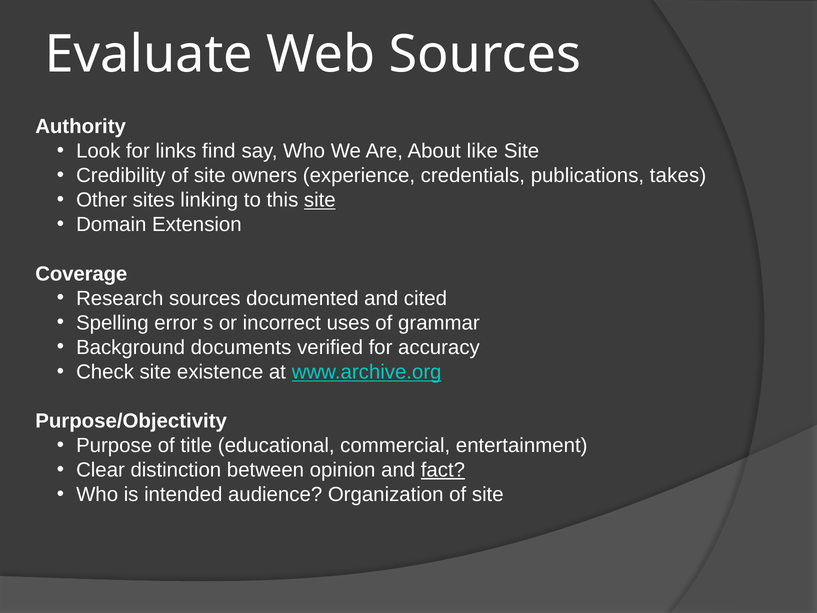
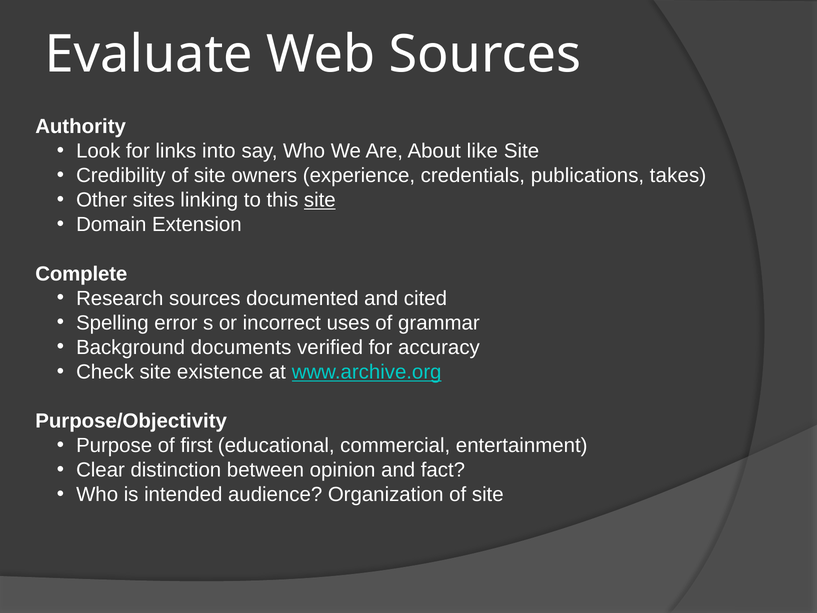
find: find -> into (219, 151)
Coverage: Coverage -> Complete (81, 274)
title: title -> first (196, 445)
fact underline: present -> none (443, 470)
